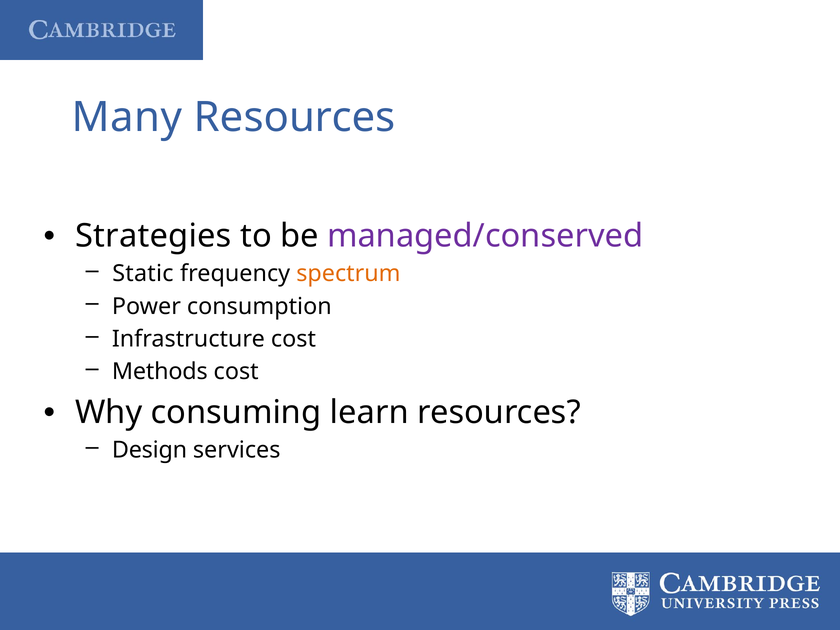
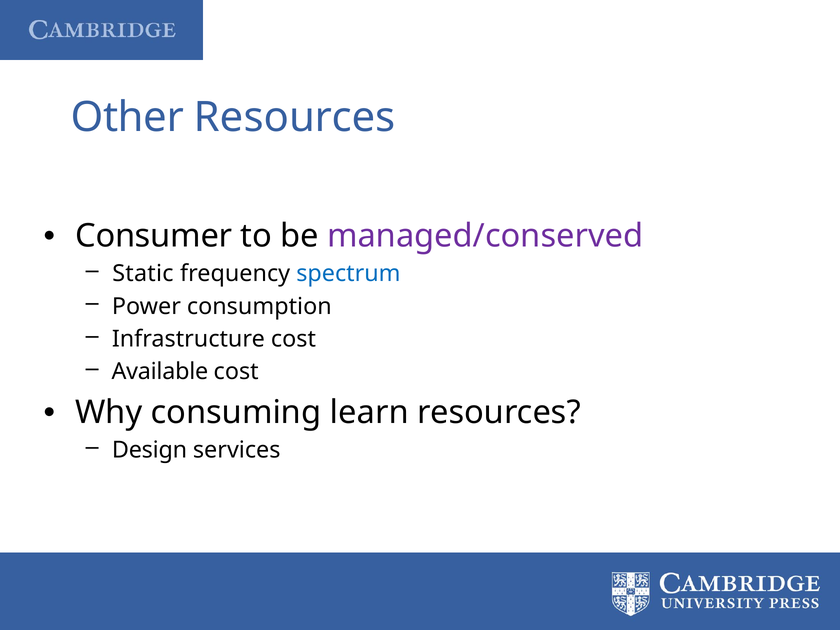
Many: Many -> Other (127, 118)
Strategies: Strategies -> Consumer (154, 236)
spectrum colour: orange -> blue (348, 274)
Methods: Methods -> Available (160, 372)
